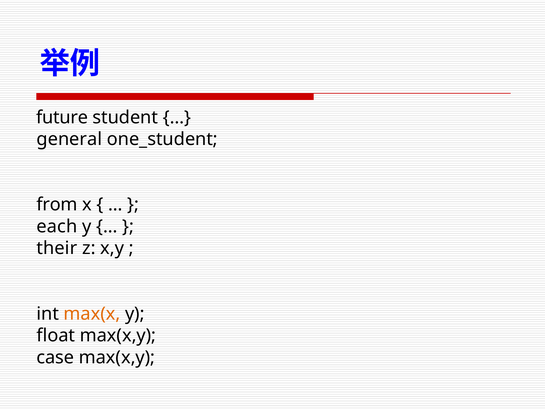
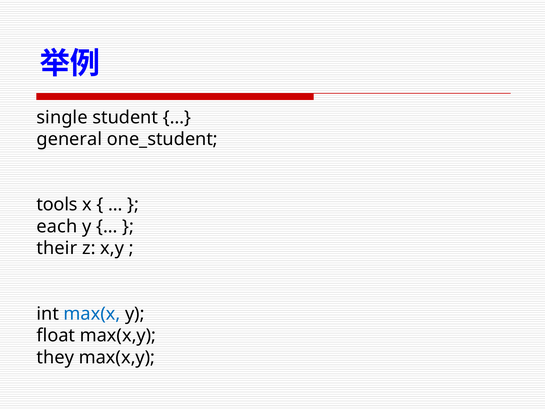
future: future -> single (62, 117)
from: from -> tools (57, 205)
max(x colour: orange -> blue (92, 314)
case: case -> they (55, 357)
